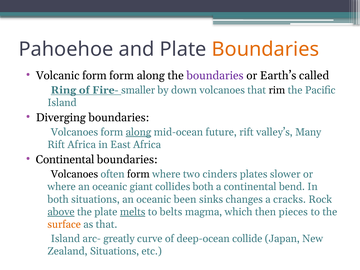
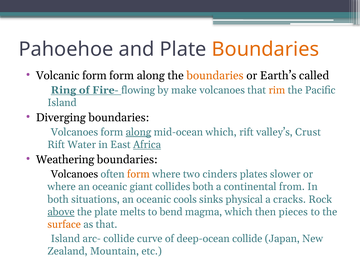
boundaries colour: purple -> orange (215, 75)
smaller: smaller -> flowing (138, 90)
down: down -> make (184, 90)
rim colour: black -> orange (277, 90)
mid-ocean future: future -> which (221, 132)
Many: Many -> Crust (308, 132)
Rift Africa: Africa -> Water (82, 145)
Africa underline: none -> present (147, 145)
Continental: Continental -> Weathering (65, 159)
form colour: black -> orange (138, 174)
bend: bend -> from (292, 187)
been: been -> cools (185, 199)
changes: changes -> physical (244, 199)
melts underline: present -> none (133, 212)
belts: belts -> bend (171, 212)
arc- greatly: greatly -> collide (119, 239)
Zealand Situations: Situations -> Mountain (114, 251)
